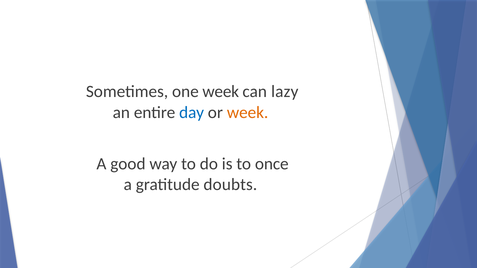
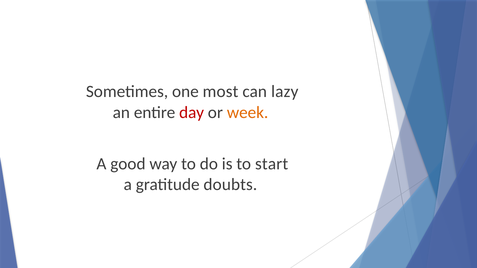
one week: week -> most (221, 92)
day colour: blue -> red (192, 112)
once: once -> start (272, 164)
